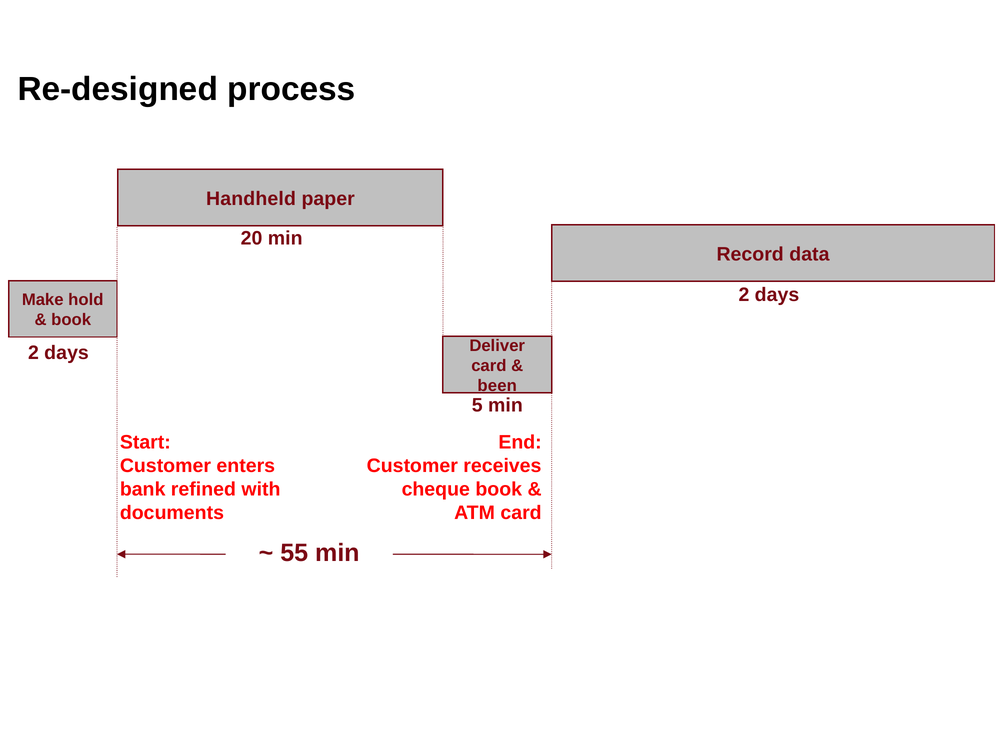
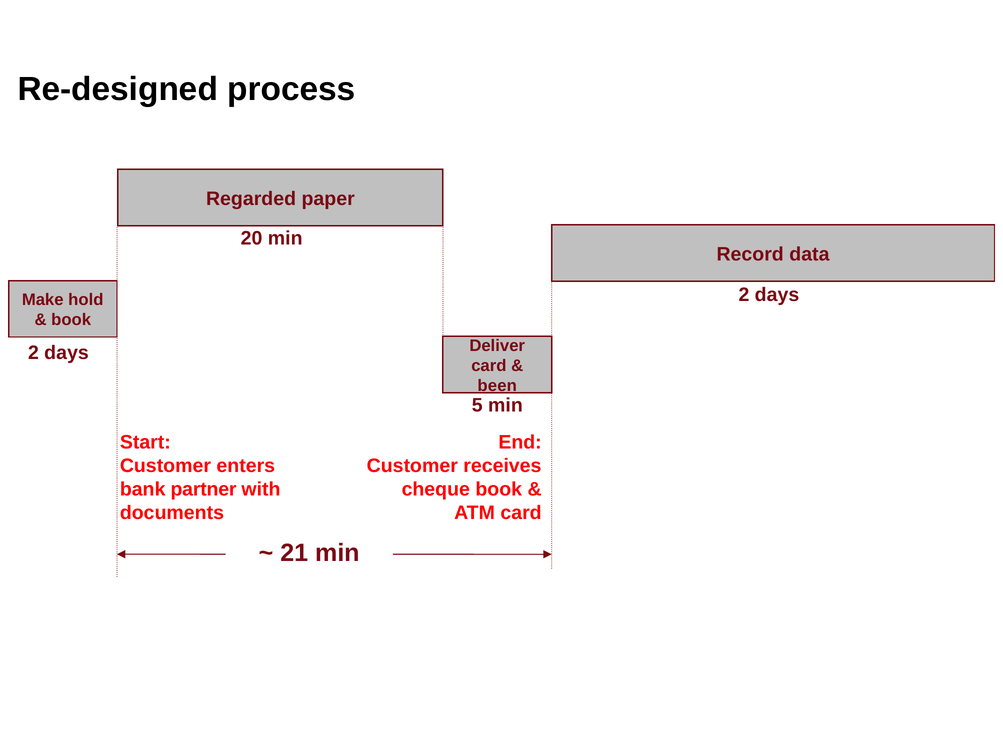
Handheld: Handheld -> Regarded (251, 199)
refined: refined -> partner (204, 489)
55: 55 -> 21 (294, 553)
